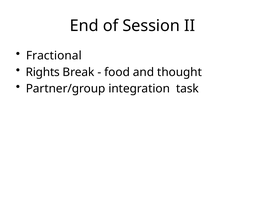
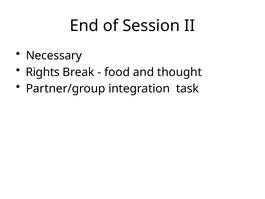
Fractional: Fractional -> Necessary (54, 56)
